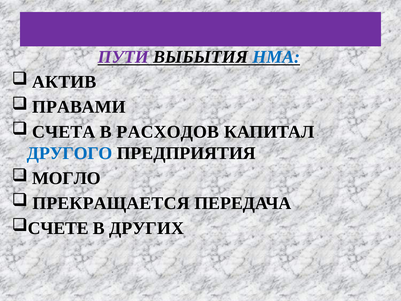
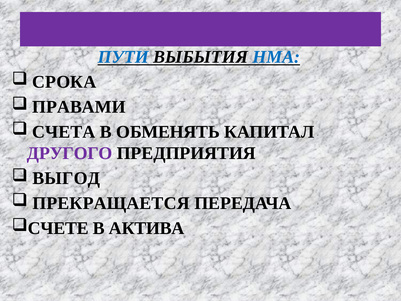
ПУТИ colour: purple -> blue (123, 57)
АКТИВ: АКТИВ -> СРОКА (64, 82)
РАСХОДОВ: РАСХОДОВ -> ОБМЕНЯТЬ (168, 132)
ДРУГОГО colour: blue -> purple (70, 153)
МОГЛО: МОГЛО -> ВЫГОД (66, 178)
ДРУГИХ: ДРУГИХ -> АКТИВА (147, 228)
